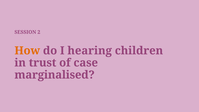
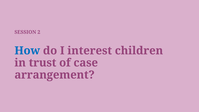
How colour: orange -> blue (27, 51)
hearing: hearing -> interest (90, 51)
marginalised: marginalised -> arrangement (55, 75)
